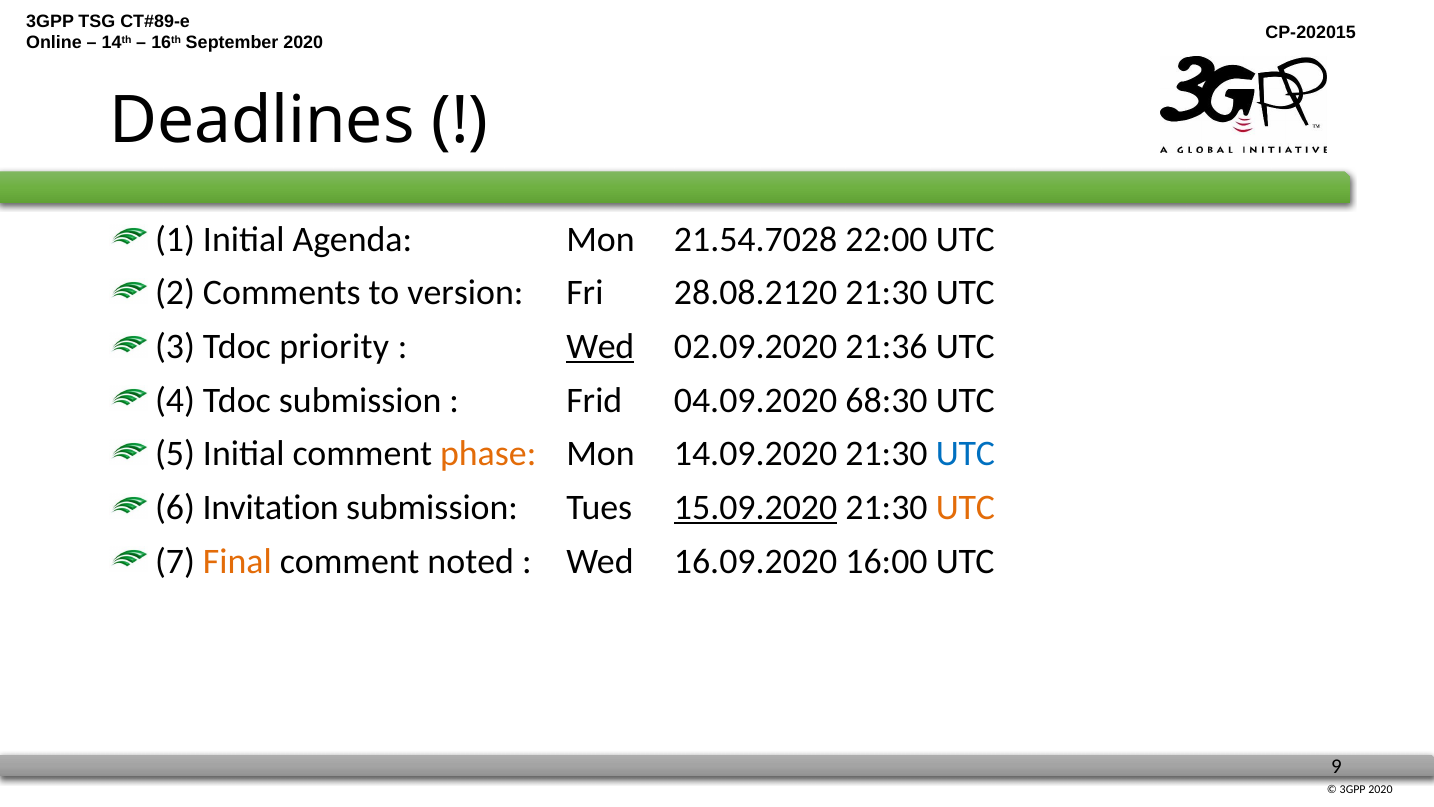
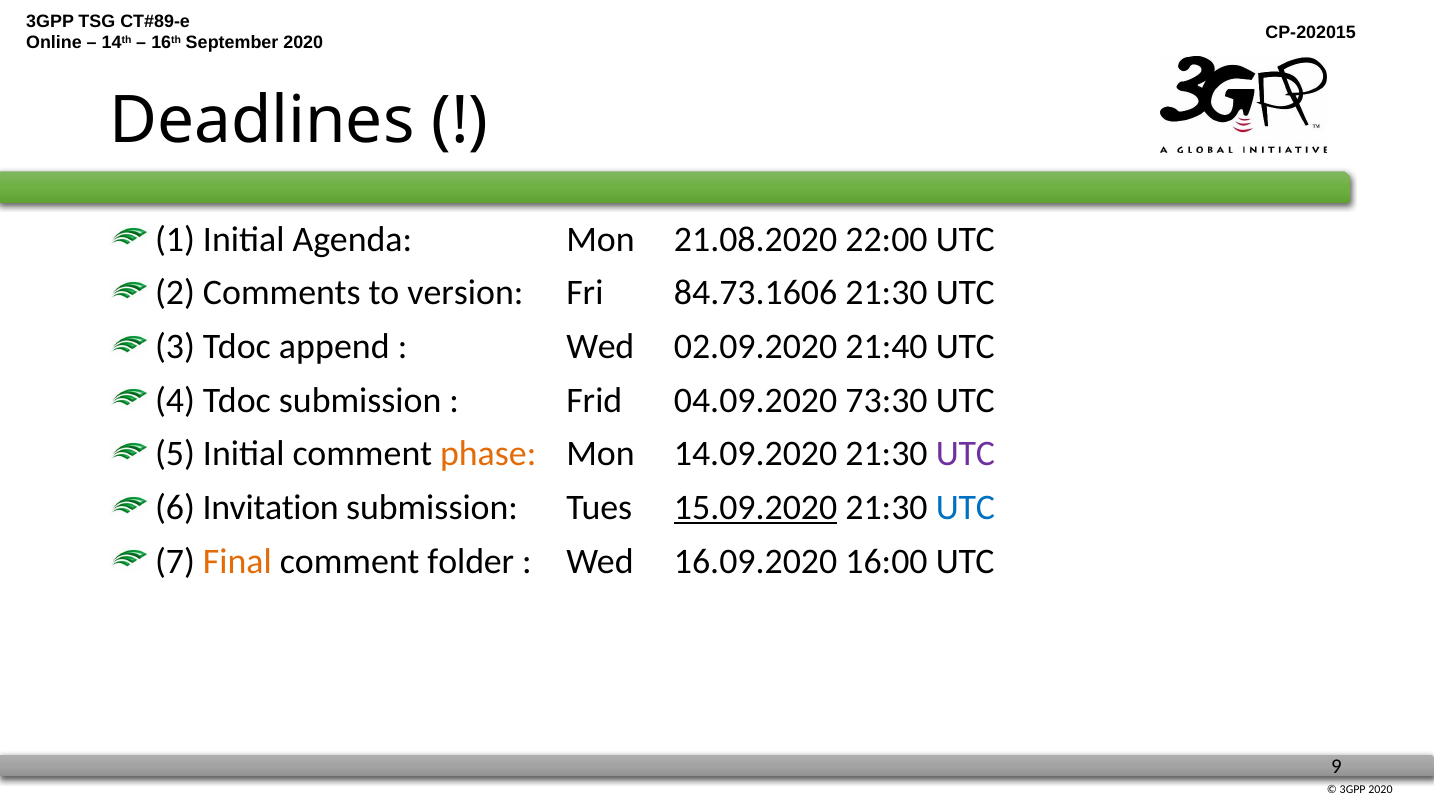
21.54.7028: 21.54.7028 -> 21.08.2020 (756, 239)
28.08.2120: 28.08.2120 -> 84.73.1606 (756, 293)
priority: priority -> append (334, 347)
Wed underline: present -> none (600, 347)
21:36: 21:36 -> 21:40 (887, 347)
68:30: 68:30 -> 73:30 (887, 400)
UTC colour: blue -> purple (965, 454)
UTC colour: orange -> blue (965, 507)
noted: noted -> folder (471, 561)
